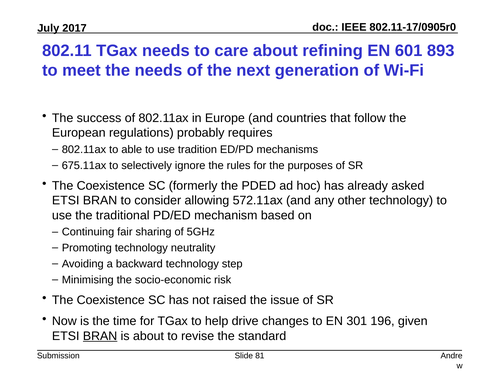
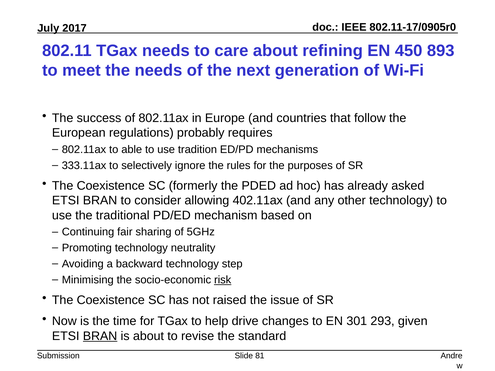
601: 601 -> 450 (409, 51)
675.11ax: 675.11ax -> 333.11ax (84, 165)
572.11ax: 572.11ax -> 402.11ax (258, 201)
risk underline: none -> present (223, 280)
196: 196 -> 293 (383, 321)
